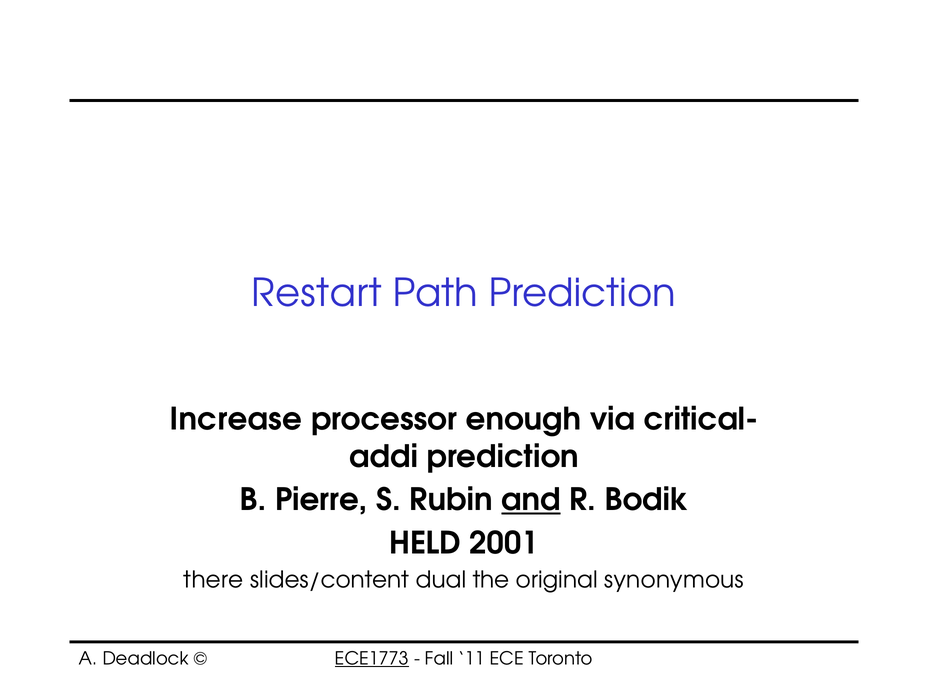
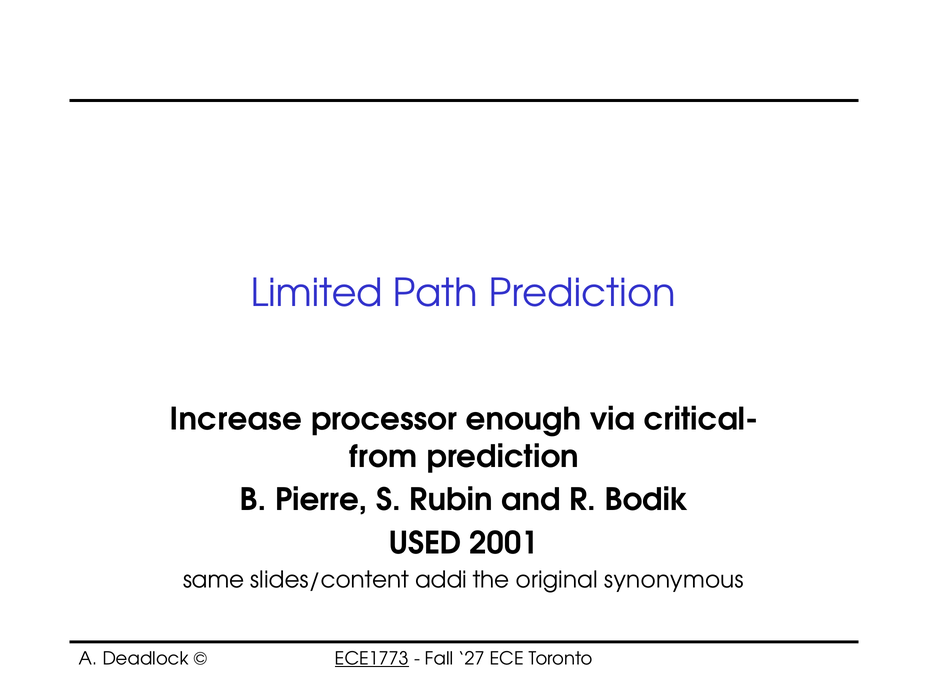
Restart: Restart -> Limited (317, 293)
addi: addi -> from (383, 457)
and underline: present -> none (531, 500)
HELD: HELD -> USED (425, 543)
there: there -> same (214, 580)
dual: dual -> addi (441, 580)
11: 11 -> 27 (471, 659)
